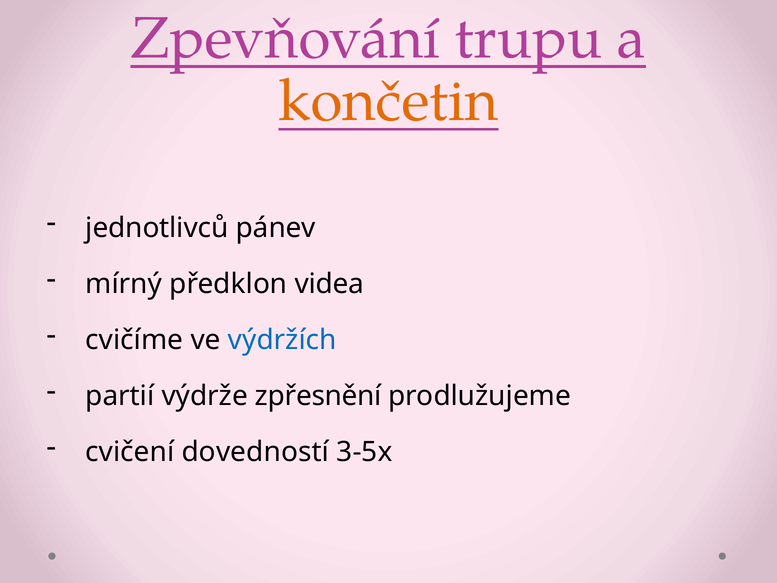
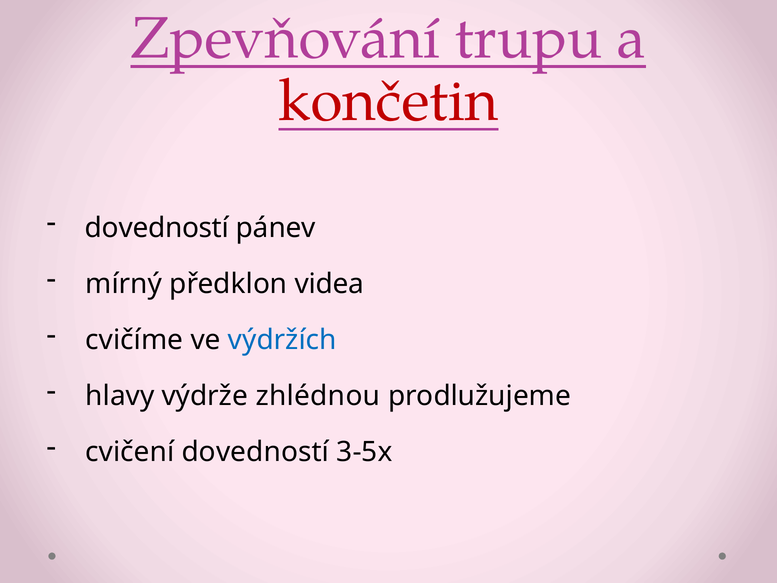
končetin colour: orange -> red (389, 101)
jednotlivců: jednotlivců -> dovedností (157, 228)
partií: partií -> hlavy (120, 396)
zpřesnění: zpřesnění -> zhlédnou (318, 396)
